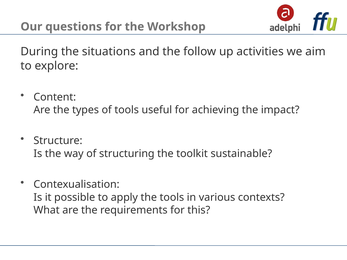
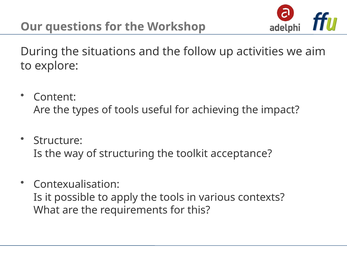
sustainable: sustainable -> acceptance (241, 154)
